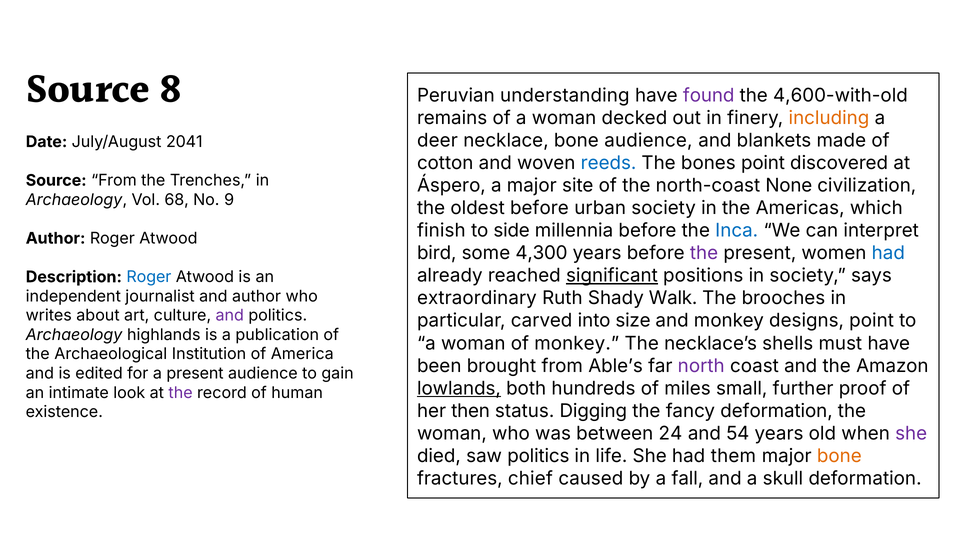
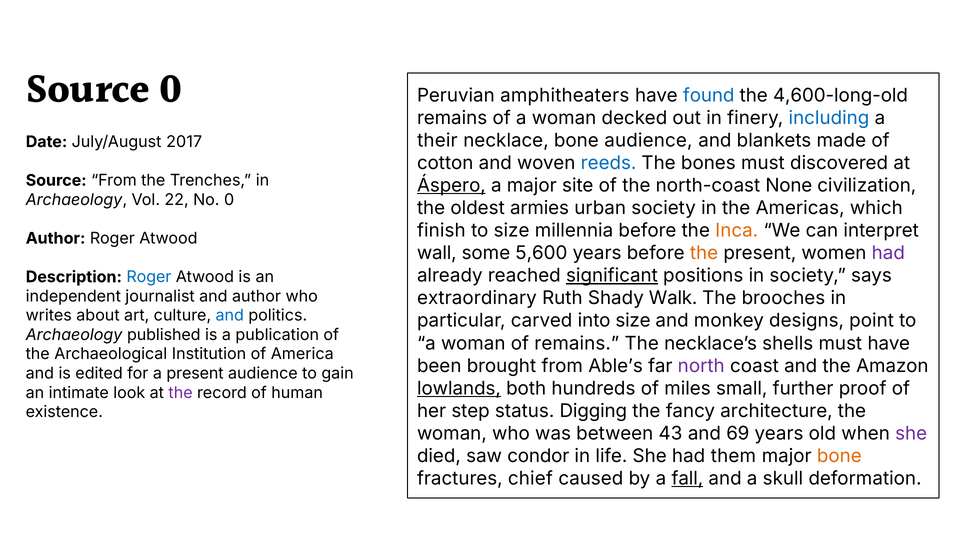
Source 8: 8 -> 0 (171, 90)
understanding: understanding -> amphitheaters (565, 95)
found colour: purple -> blue (709, 95)
4,600-with-old: 4,600-with-old -> 4,600-long-old (840, 95)
including colour: orange -> blue (829, 118)
deer: deer -> their (437, 140)
2041: 2041 -> 2017 (184, 142)
bones point: point -> must (763, 163)
Áspero underline: none -> present (451, 186)
68: 68 -> 22 (177, 200)
No 9: 9 -> 0 (229, 200)
oldest before: before -> armies (539, 208)
to side: side -> size (512, 231)
Inca colour: blue -> orange (737, 231)
bird: bird -> wall (437, 253)
4,300: 4,300 -> 5,600 (541, 253)
the colour: purple -> orange (704, 253)
had colour: blue -> purple (888, 253)
and colour: purple -> blue (230, 315)
highlands: highlands -> published (164, 335)
of monkey: monkey -> remains (577, 343)
then: then -> step (471, 411)
fancy deformation: deformation -> architecture (776, 411)
24: 24 -> 43 (670, 433)
54: 54 -> 69 (738, 433)
saw politics: politics -> condor (538, 456)
fall underline: none -> present (687, 478)
